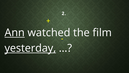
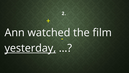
Ann underline: present -> none (15, 32)
